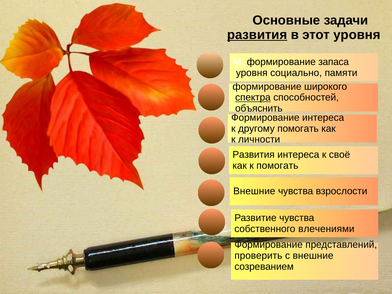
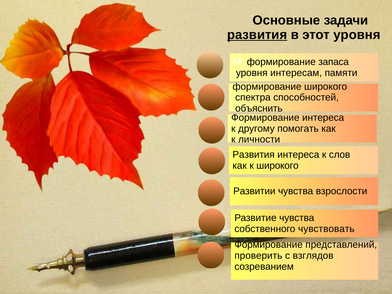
социально: социально -> интересам (296, 73)
спектра underline: present -> none (253, 97)
своё: своё -> слов (340, 155)
к помогать: помогать -> широкого (277, 166)
Внешние: Внешние -> Развитии (254, 191)
влечениями: влечениями -> чувствовать (326, 229)
с внешние: внешние -> взглядов (313, 256)
